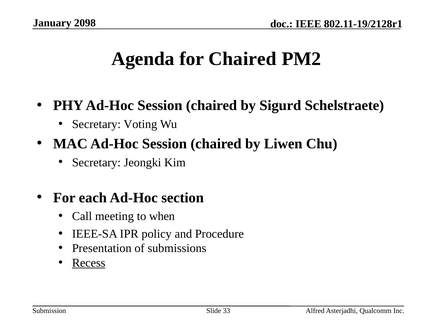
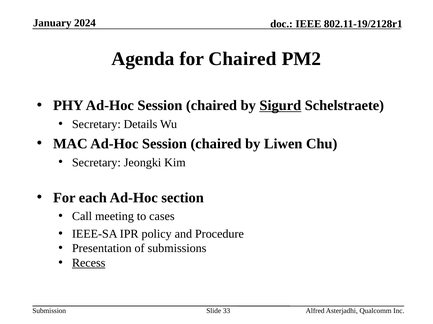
2098: 2098 -> 2024 (85, 23)
Sigurd underline: none -> present (280, 106)
Voting: Voting -> Details (140, 124)
when: when -> cases (162, 217)
